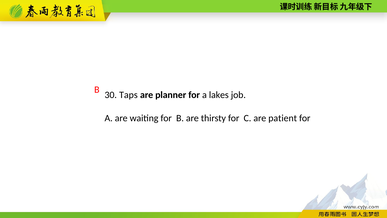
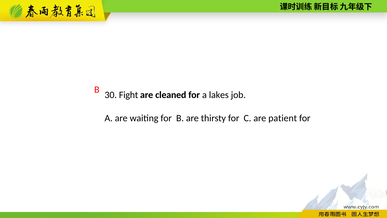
Taps: Taps -> Fight (129, 95)
planner: planner -> cleaned (171, 95)
